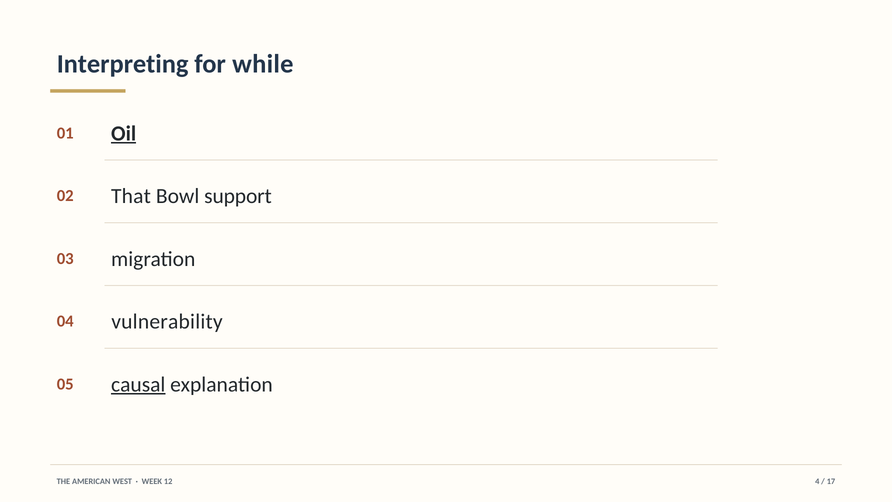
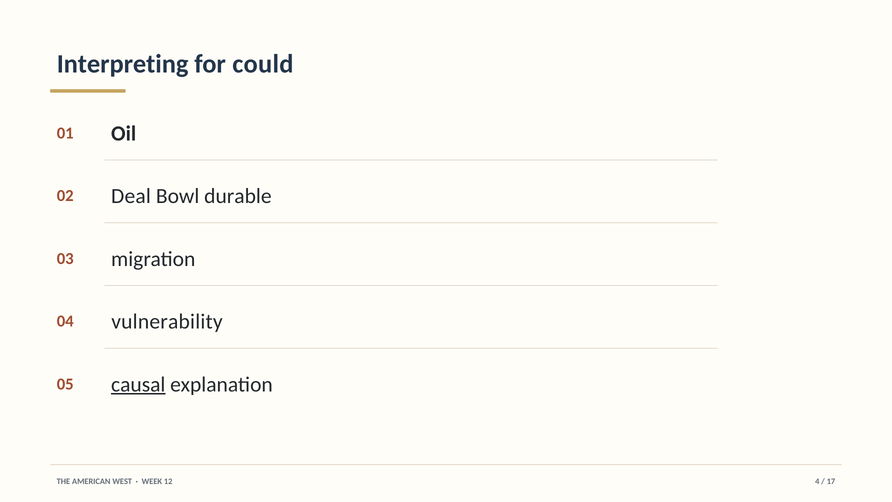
while: while -> could (263, 64)
Oil underline: present -> none (124, 133)
That: That -> Deal (131, 196)
support: support -> durable (238, 196)
